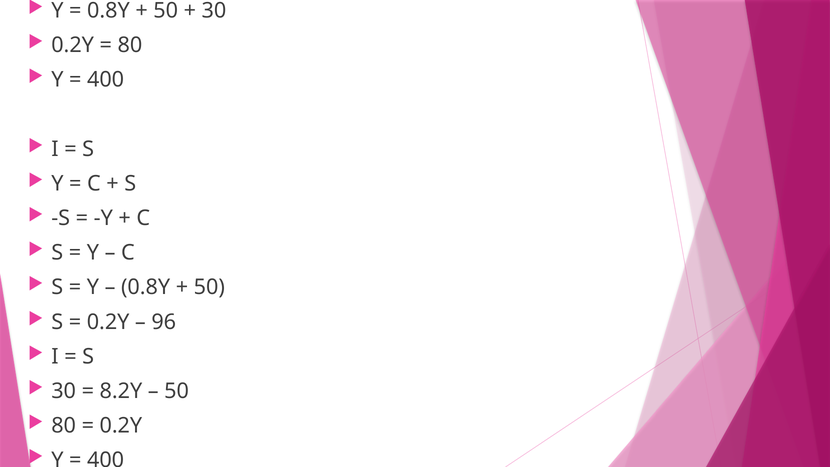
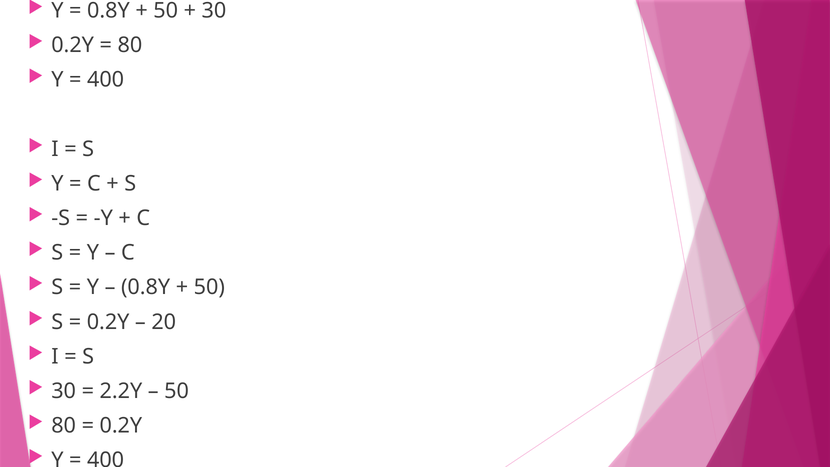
96: 96 -> 20 (164, 322)
8.2Y: 8.2Y -> 2.2Y (121, 391)
